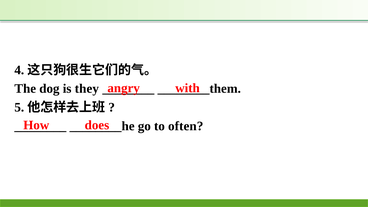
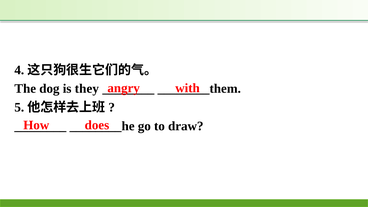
often: often -> draw (186, 126)
